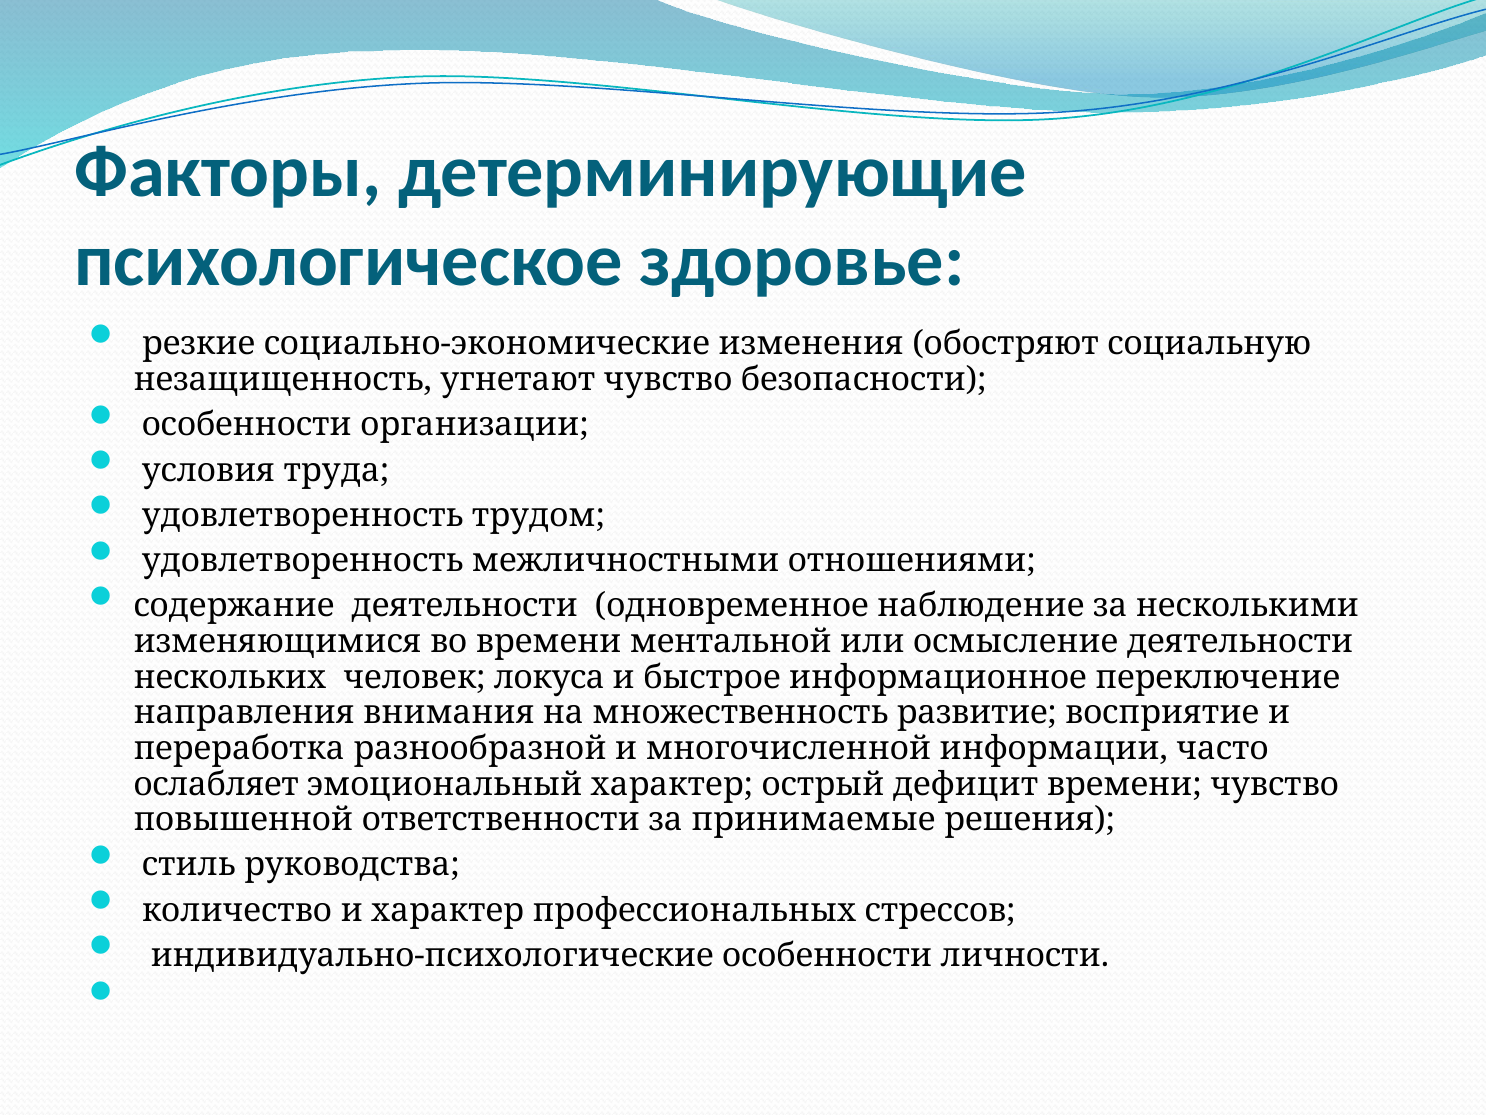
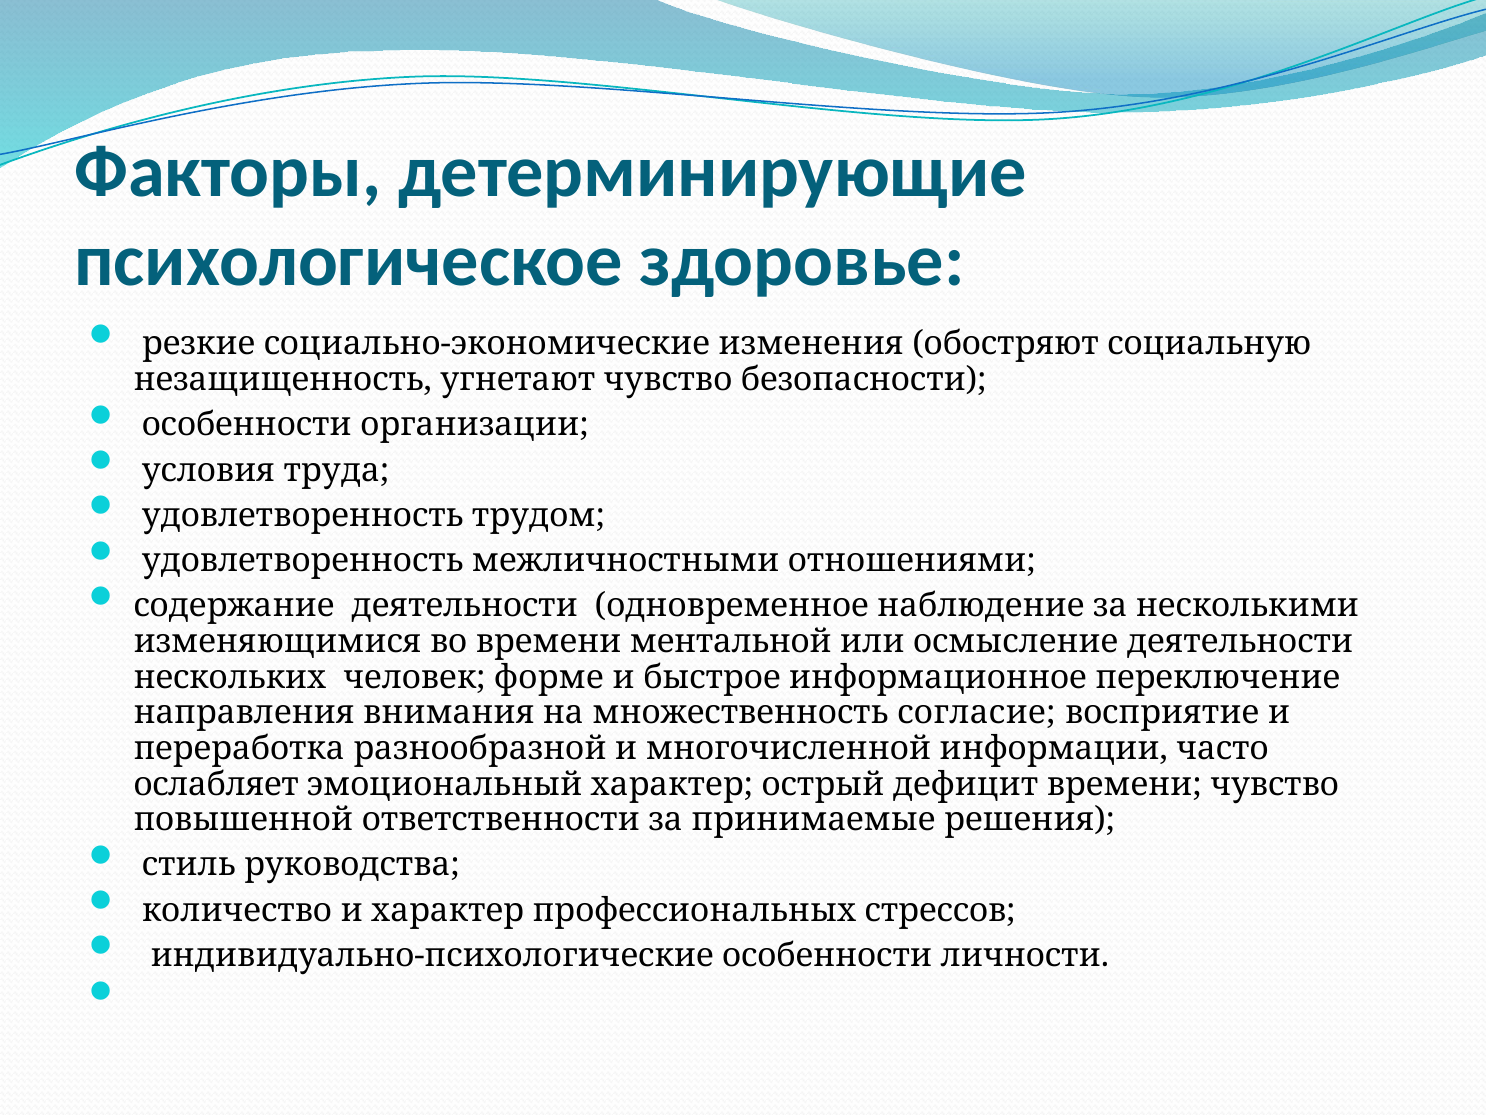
локуса: локуса -> форме (549, 677)
развитие: развитие -> согласие (976, 713)
